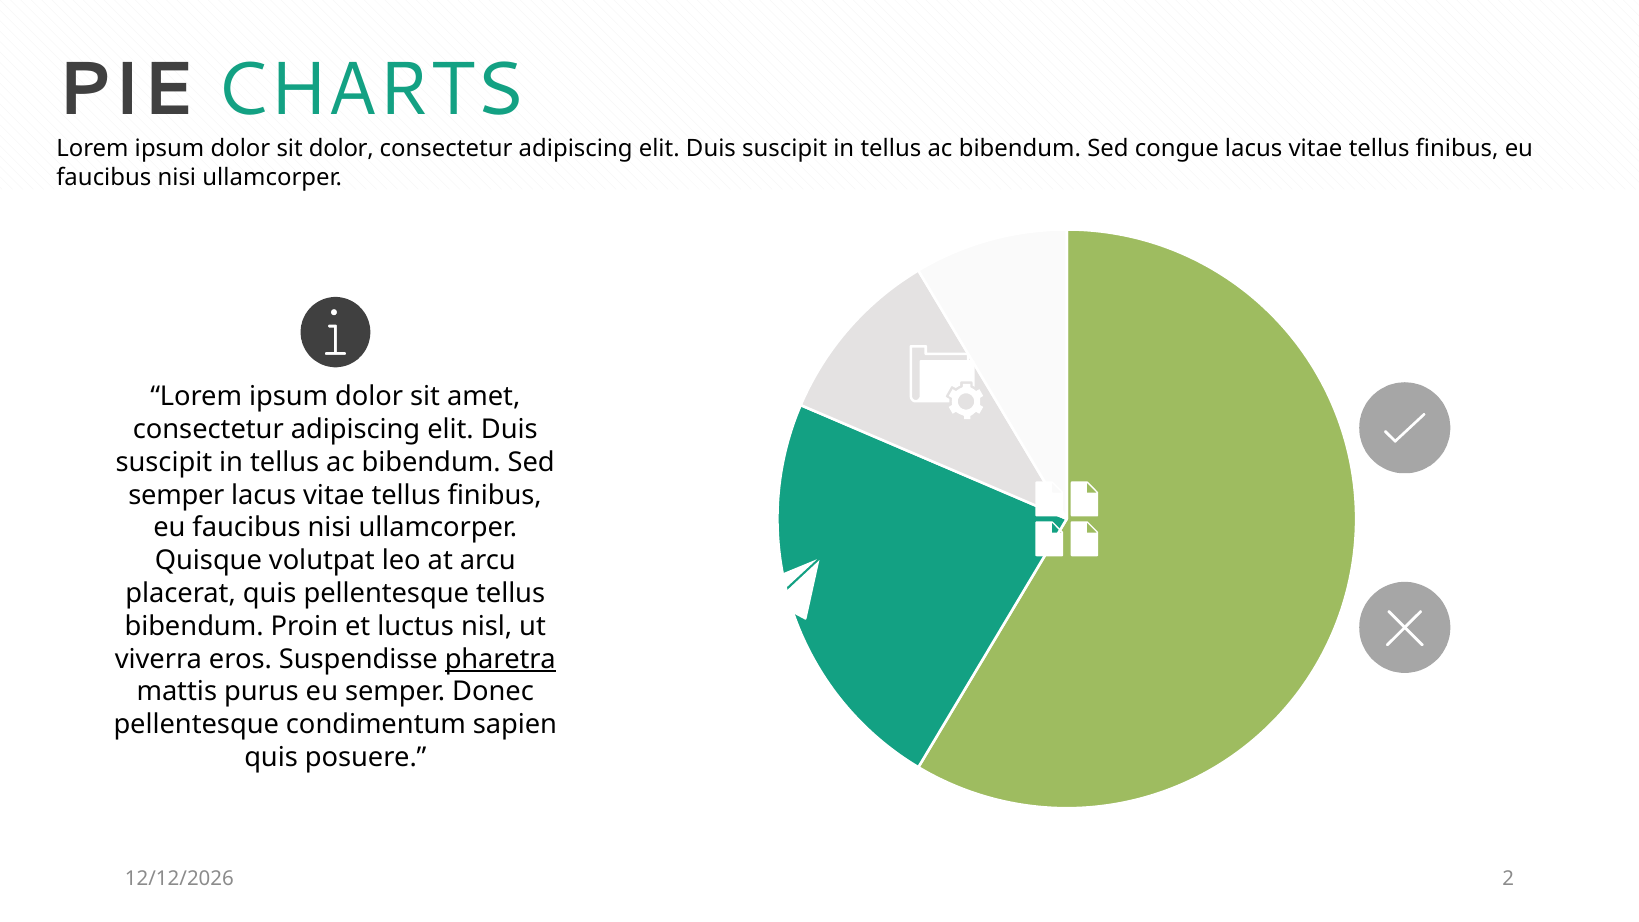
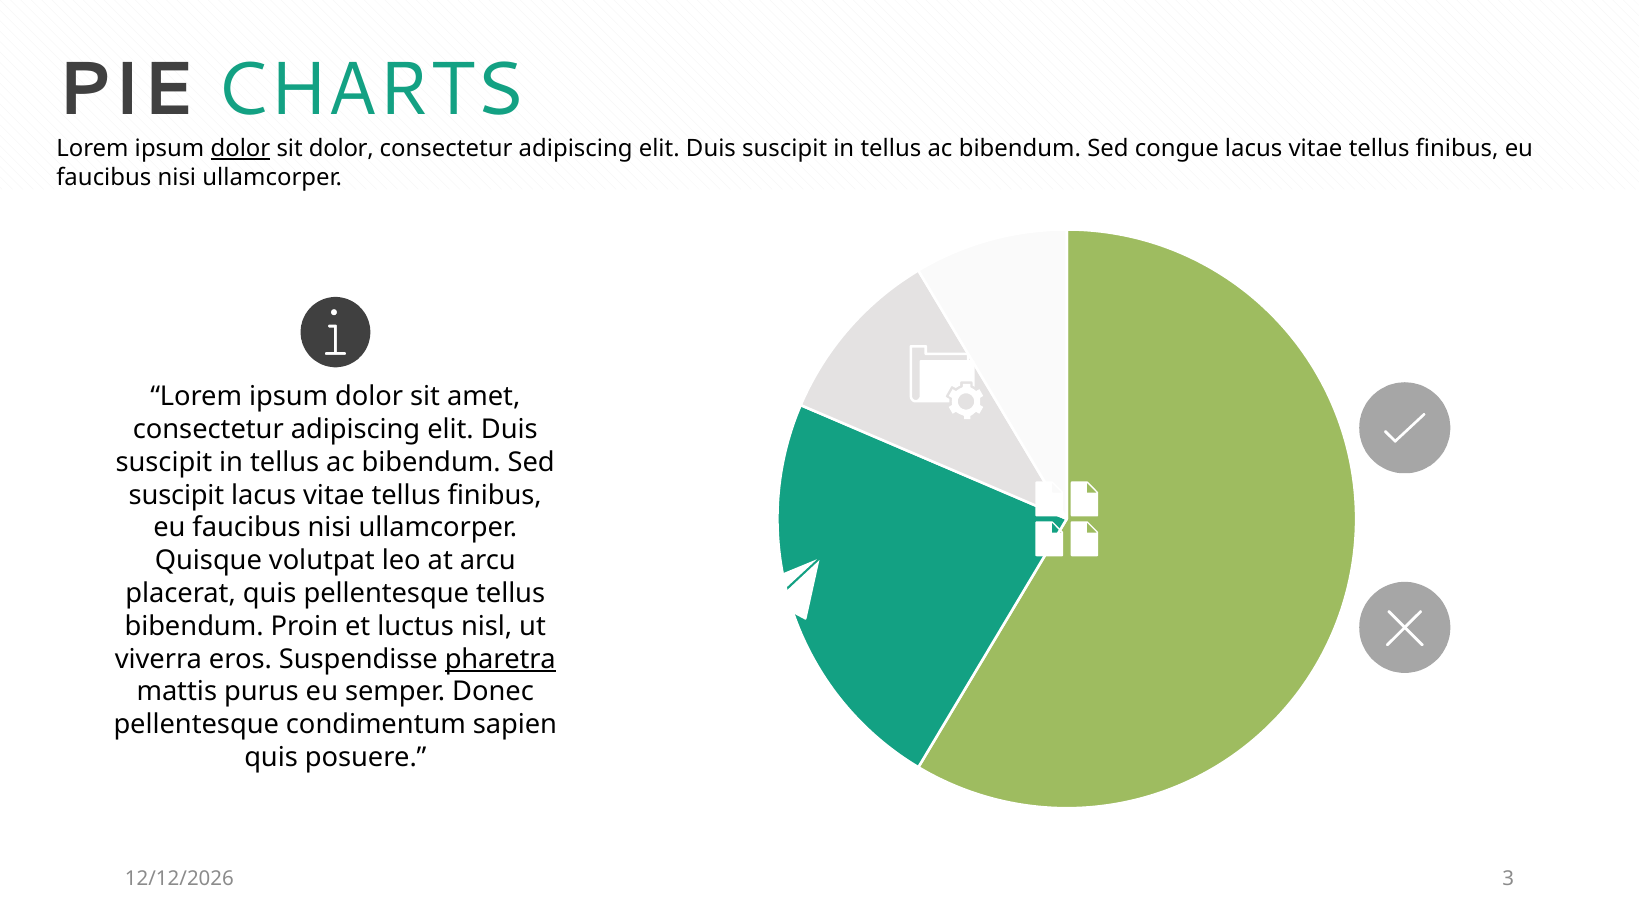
dolor underline: none -> present (240, 149)
semper: semper -> suscipit (176, 495)
2: 2 -> 3 (1508, 879)
